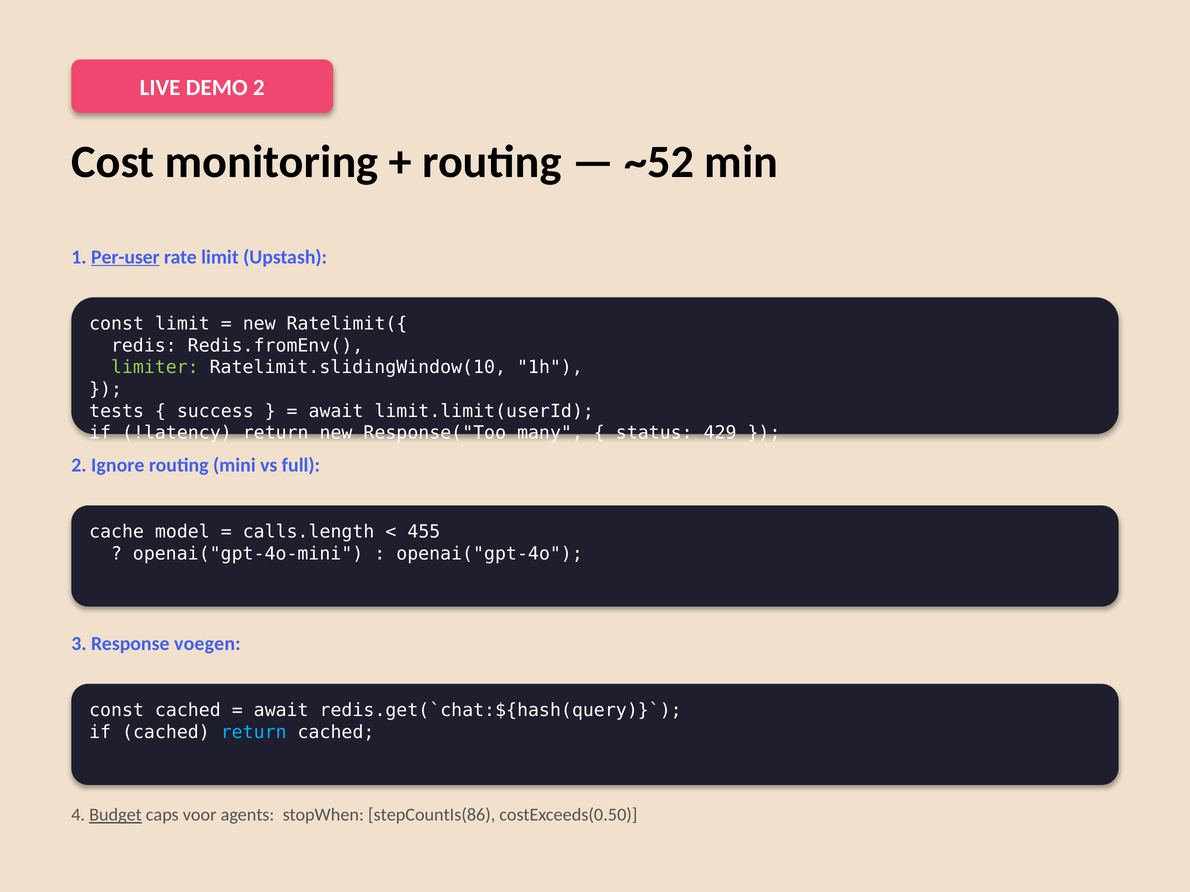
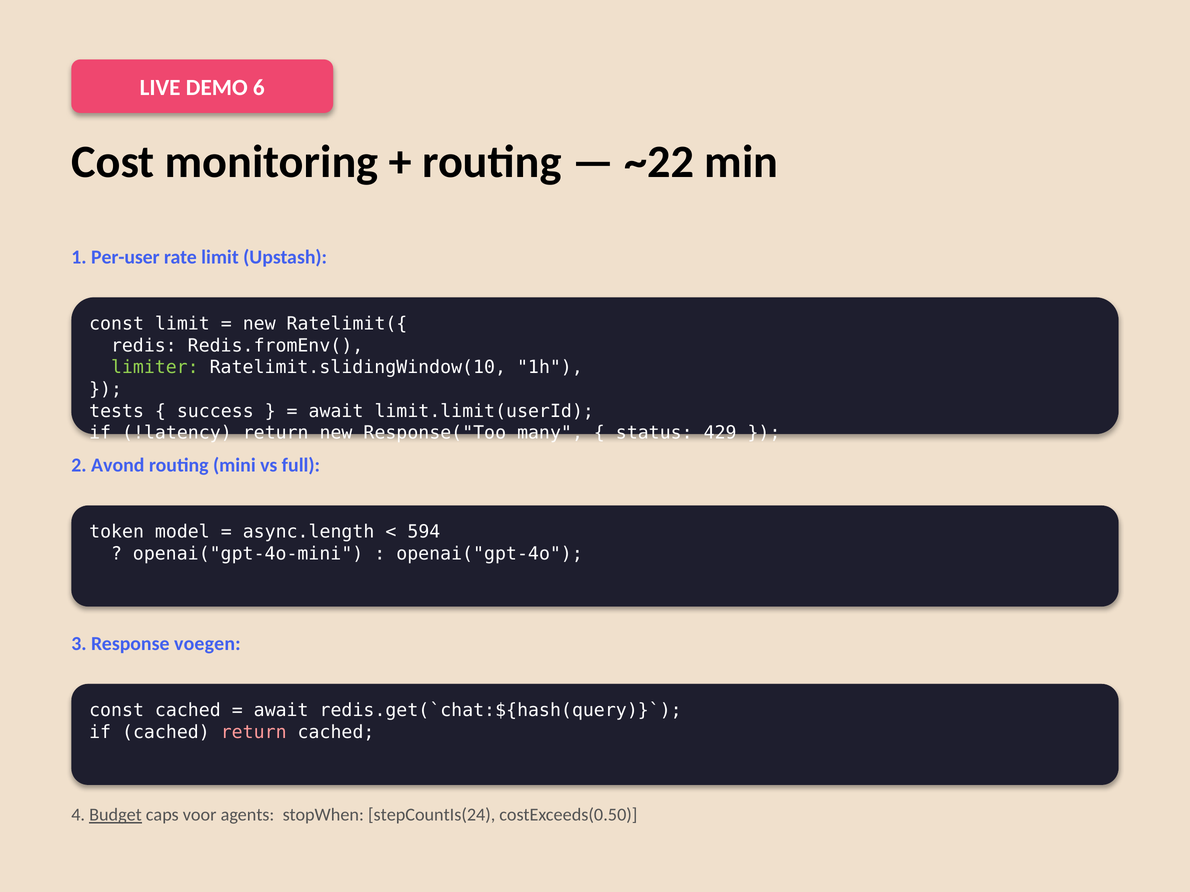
DEMO 2: 2 -> 6 (259, 88)
~52: ~52 -> ~22 (659, 162)
Per-user underline: present -> none (125, 257)
Ignore: Ignore -> Avond (118, 465)
cache: cache -> token (117, 532)
calls.length: calls.length -> async.length (309, 532)
455: 455 -> 594 (424, 532)
return colour: light blue -> pink (254, 733)
stepCountIs(86: stepCountIs(86 -> stepCountIs(24 (432, 815)
